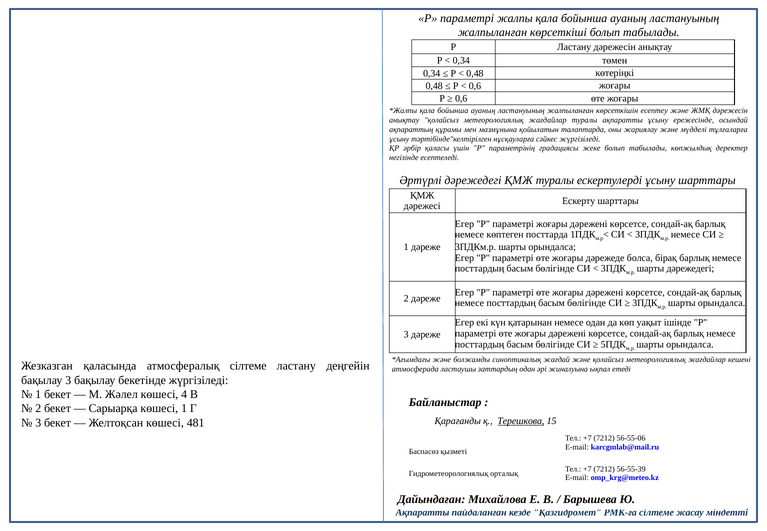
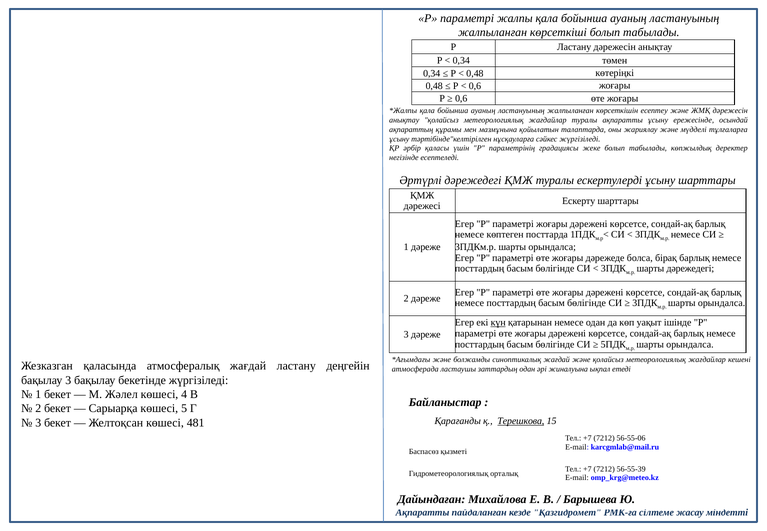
күн underline: none -> present (498, 323)
атмосфералық сілтеме: сілтеме -> жағдай (248, 366)
көшесі 1: 1 -> 5 (184, 409)
